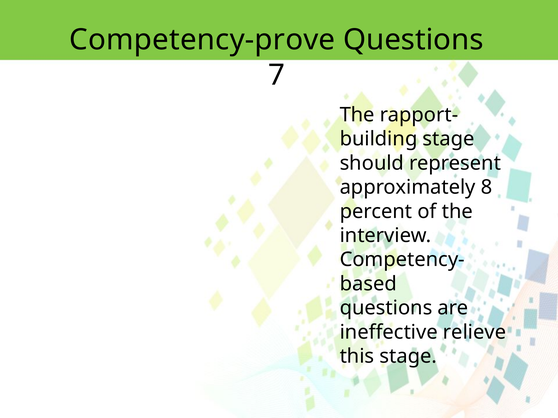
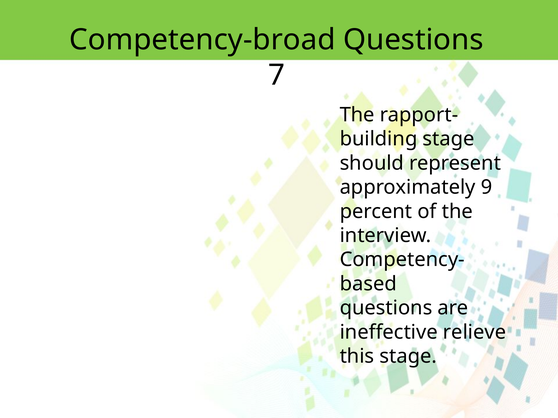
Competency-prove: Competency-prove -> Competency-broad (202, 40)
8: 8 -> 9 (487, 187)
